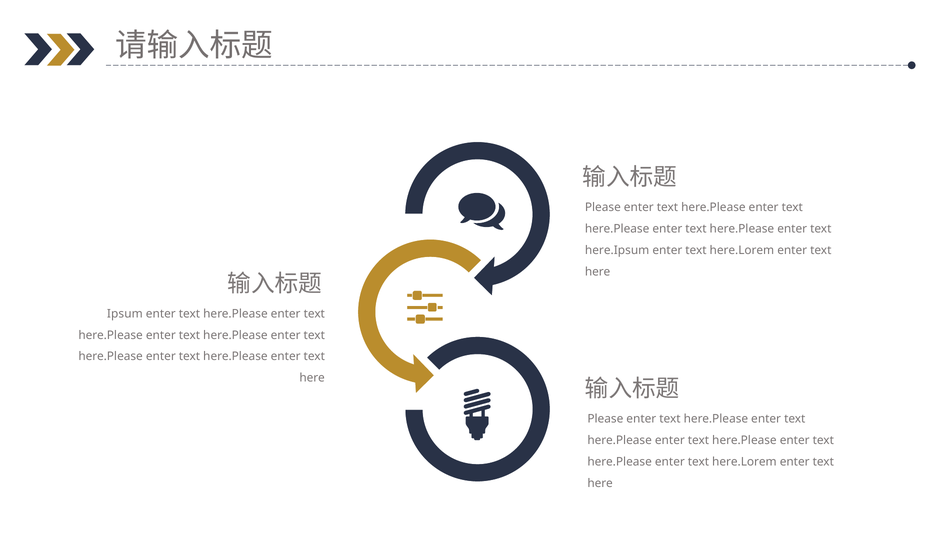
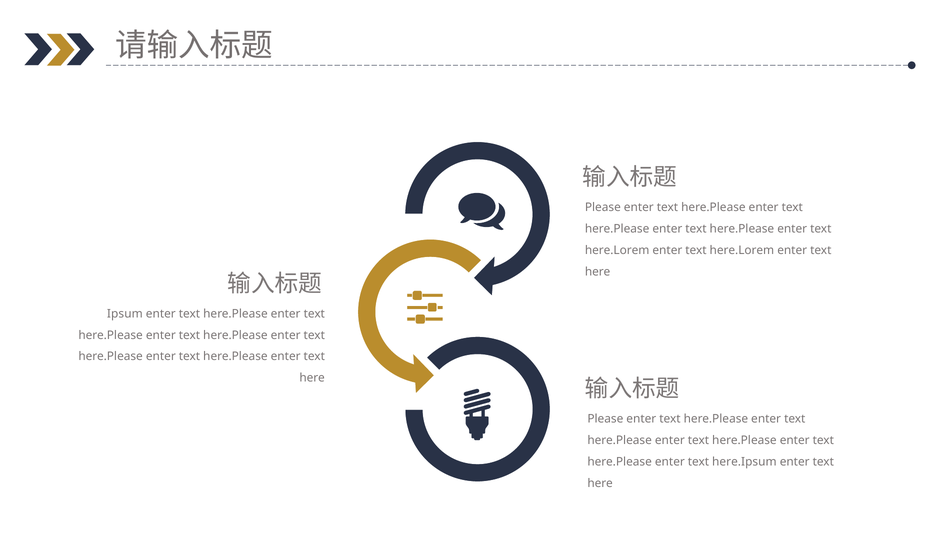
here.Ipsum: here.Ipsum -> here.Lorem (617, 250)
here.Please enter text here.Lorem: here.Lorem -> here.Ipsum (744, 461)
